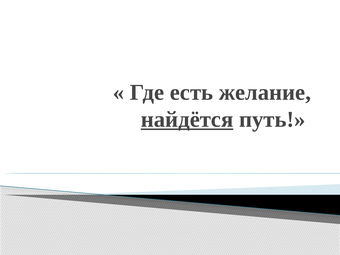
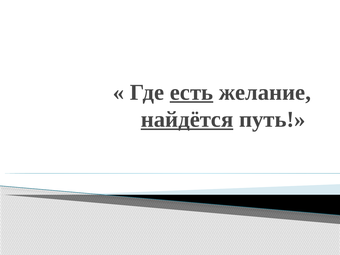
есть underline: none -> present (192, 92)
